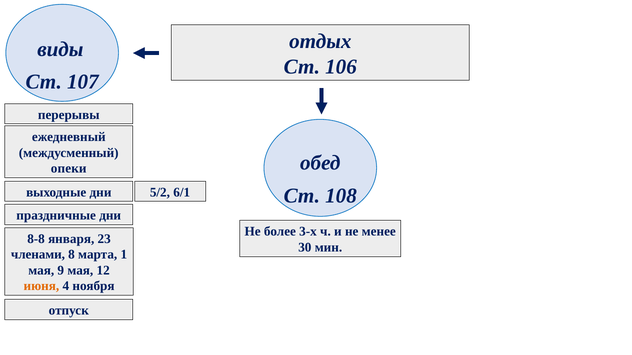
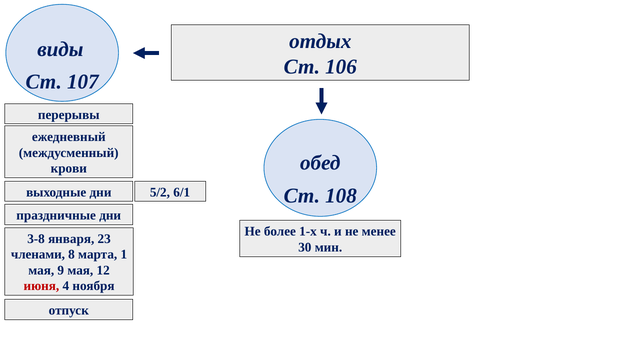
опеки: опеки -> крови (69, 169)
3-х: 3-х -> 1-х (308, 232)
8-8: 8-8 -> 3-8 (36, 239)
июня colour: orange -> red (41, 286)
